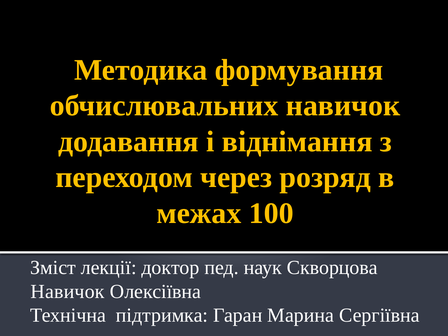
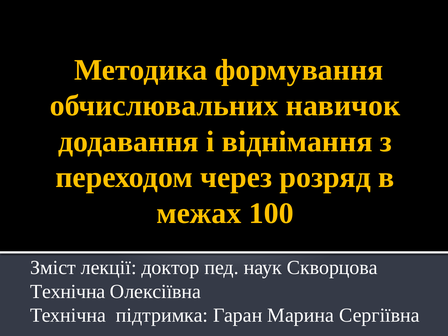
Навичок: Навичок -> Технічна (68, 291)
